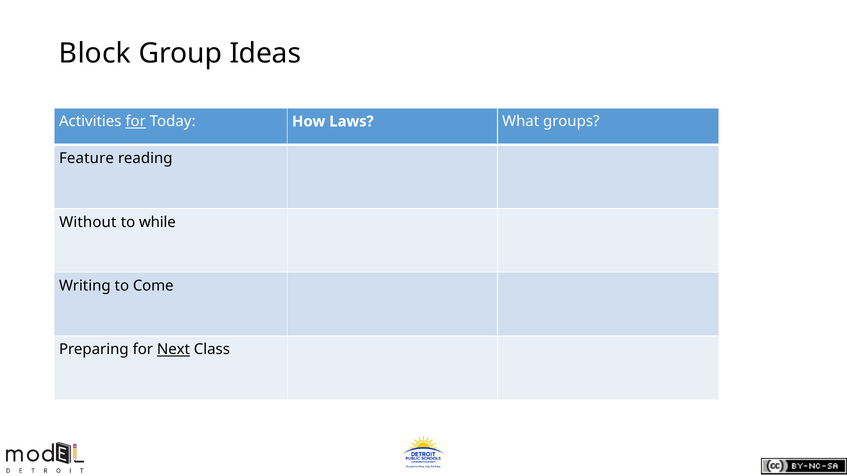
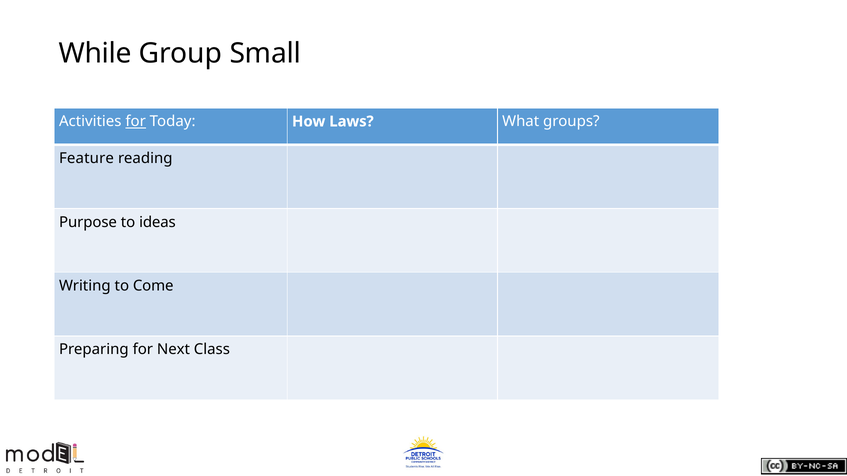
Block: Block -> While (95, 53)
Ideas: Ideas -> Small (265, 53)
Without: Without -> Purpose (88, 222)
while: while -> ideas (157, 222)
Next underline: present -> none (173, 350)
